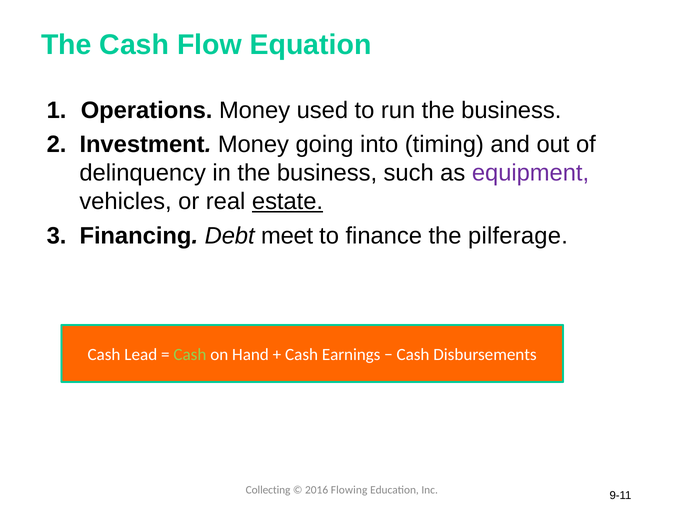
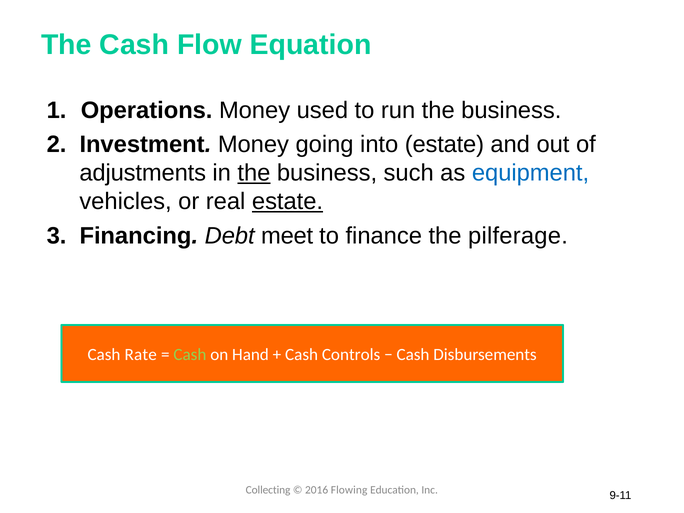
into timing: timing -> estate (444, 145)
delinquency: delinquency -> adjustments (143, 173)
the underline: none -> present (254, 173)
equipment colour: purple -> blue (531, 173)
Lead: Lead -> Rate (141, 355)
Earnings: Earnings -> Controls (351, 355)
